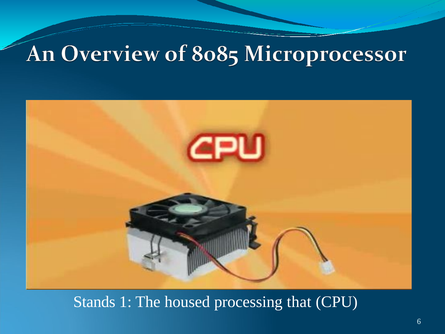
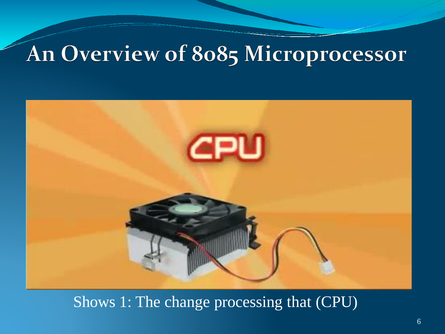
Stands: Stands -> Shows (94, 302)
housed: housed -> change (187, 302)
